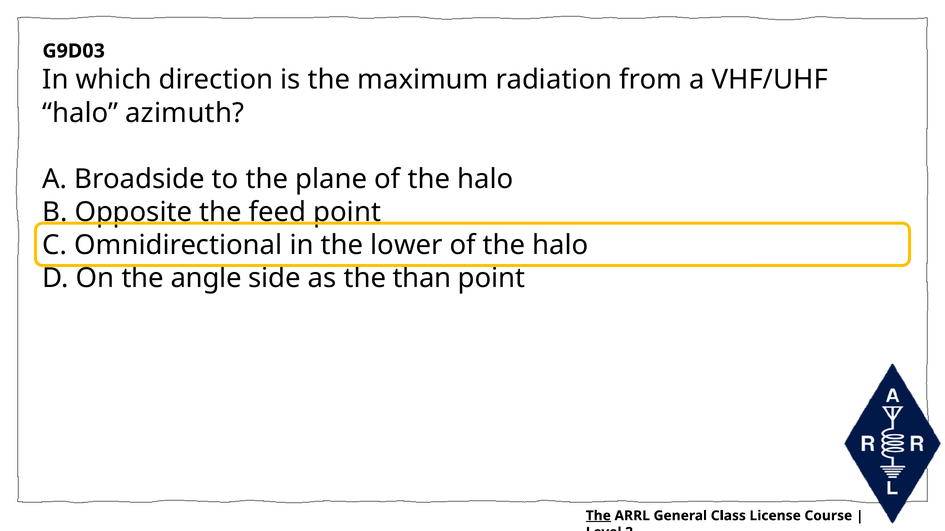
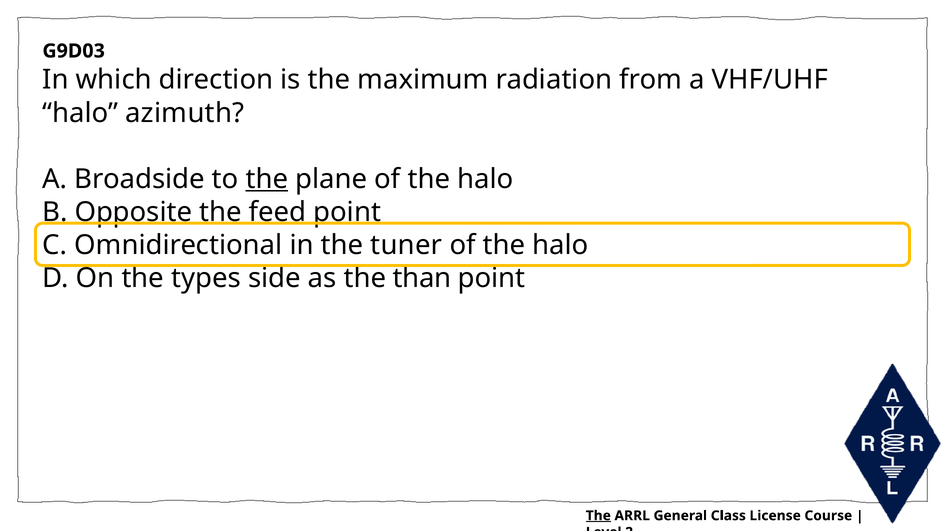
the underline: none -> present (267, 179)
lower: lower -> tuner (406, 245)
angle: angle -> types (206, 279)
